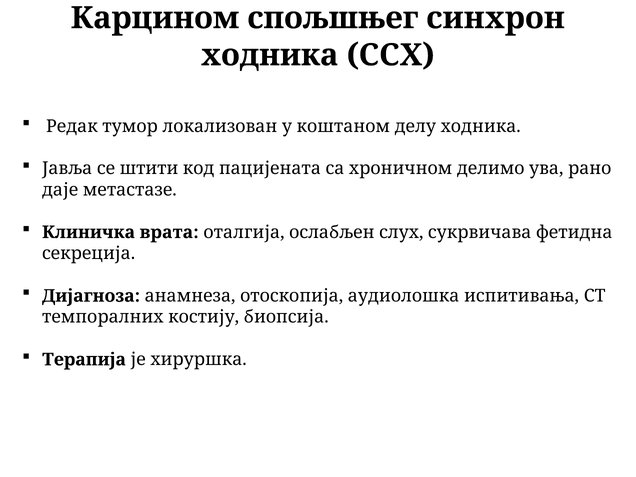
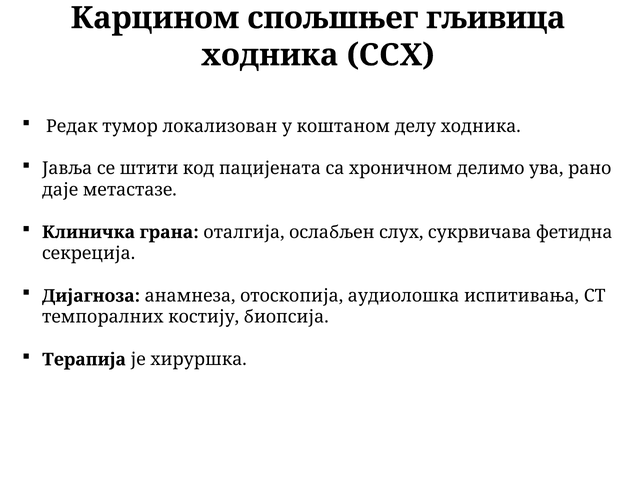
синхрон: синхрон -> гљивица (496, 18)
врата: врата -> грана (169, 232)
